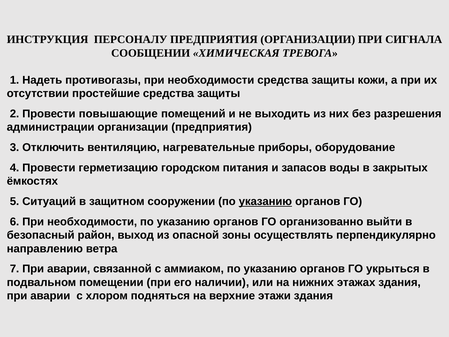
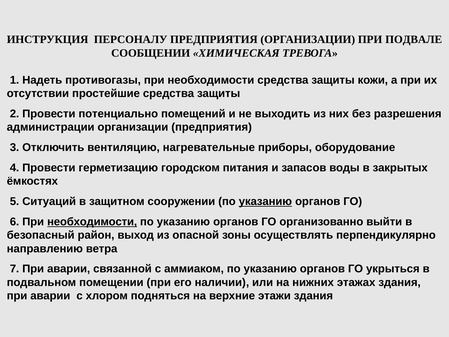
СИГНАЛА: СИГНАЛА -> ПОДВАЛЕ (414, 40)
повышающие: повышающие -> потенциально (118, 114)
необходимости underline: none -> present (92, 222)
